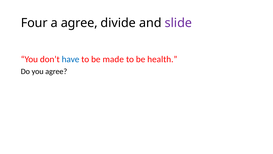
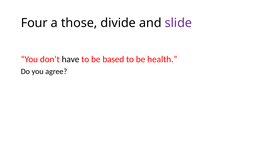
a agree: agree -> those (79, 23)
have colour: blue -> black (71, 59)
made: made -> based (113, 59)
